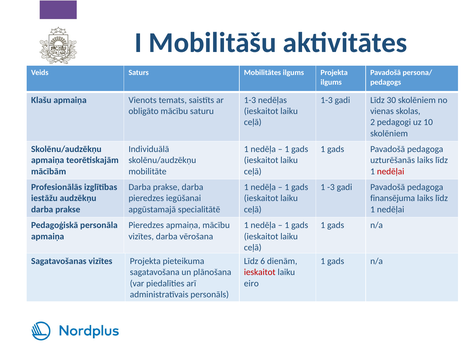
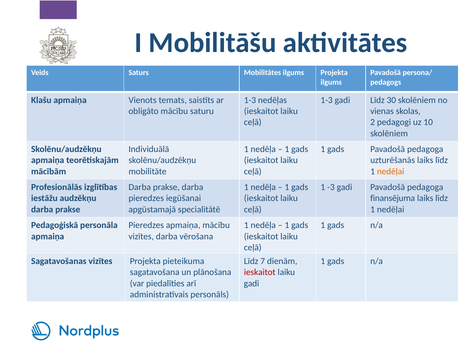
nedēļai colour: red -> orange (391, 172)
6: 6 -> 7 (263, 262)
eiro: eiro -> gadi (251, 284)
